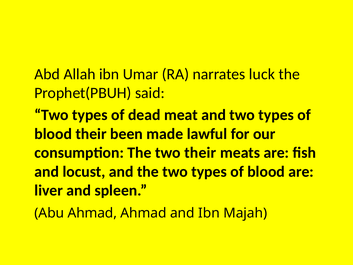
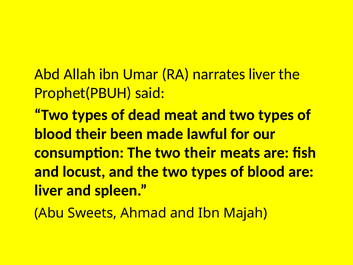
narrates luck: luck -> liver (262, 74)
Abu Ahmad: Ahmad -> Sweets (92, 213)
